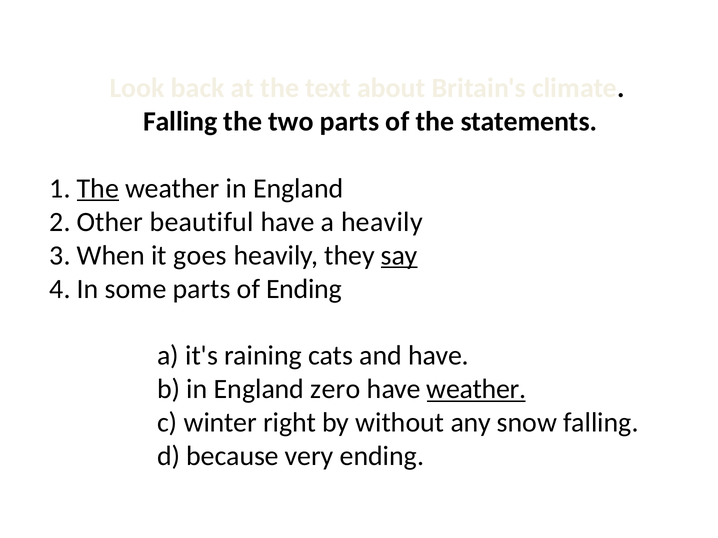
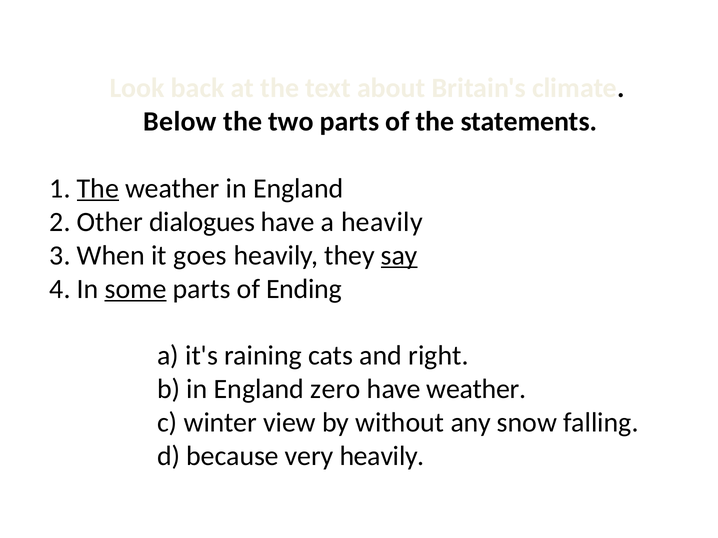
Falling: Falling -> Below (180, 121)
beautiful: beautiful -> dialogues (202, 222)
some underline: none -> present (136, 289)
and have: have -> right (438, 356)
weather underline: present -> none (476, 390)
right: right -> view (290, 423)
very ending: ending -> heavily (382, 457)
